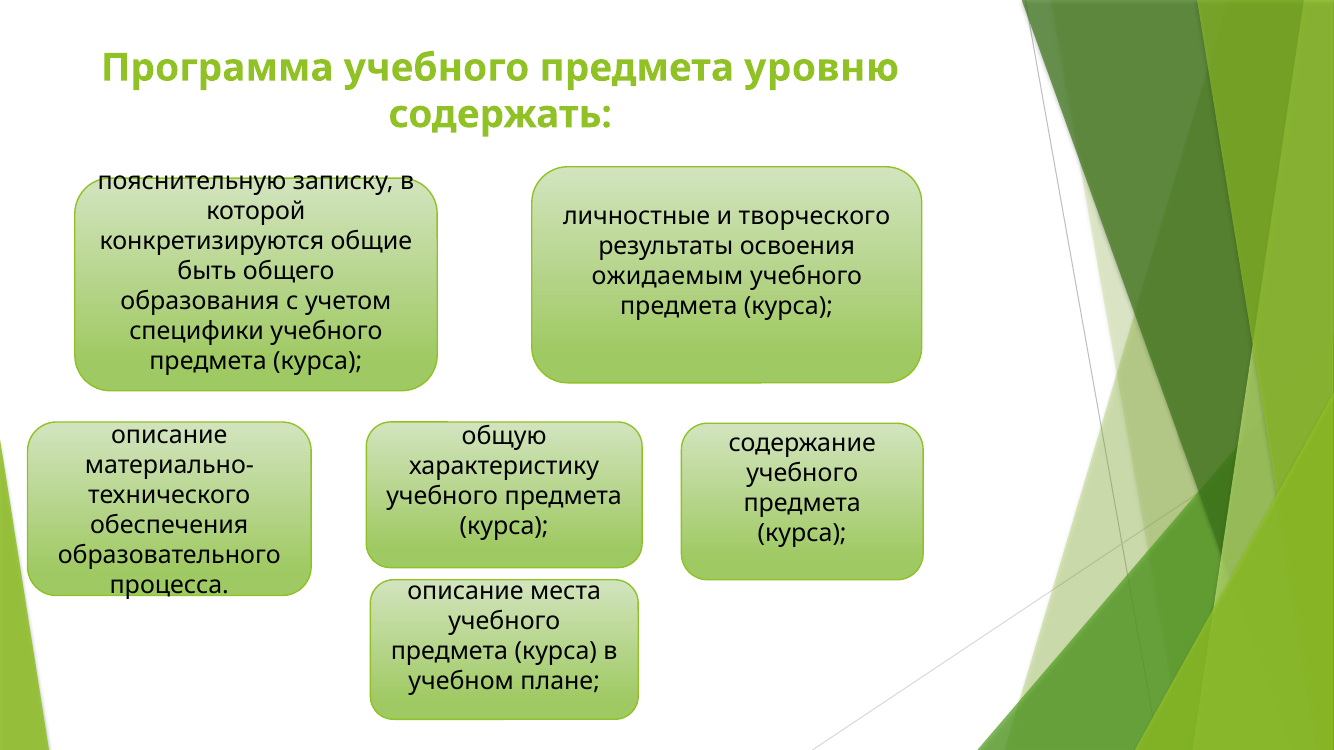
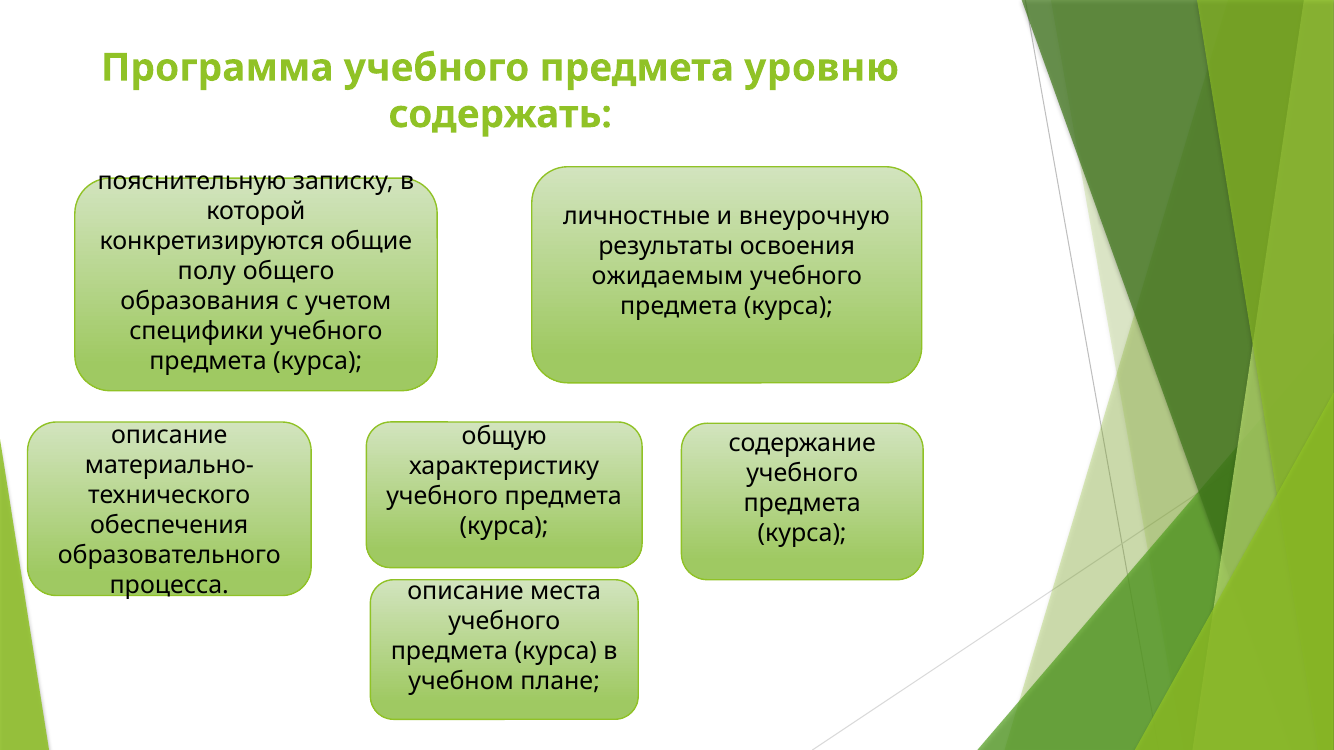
творческого: творческого -> внеурочную (814, 217)
быть: быть -> полу (207, 271)
